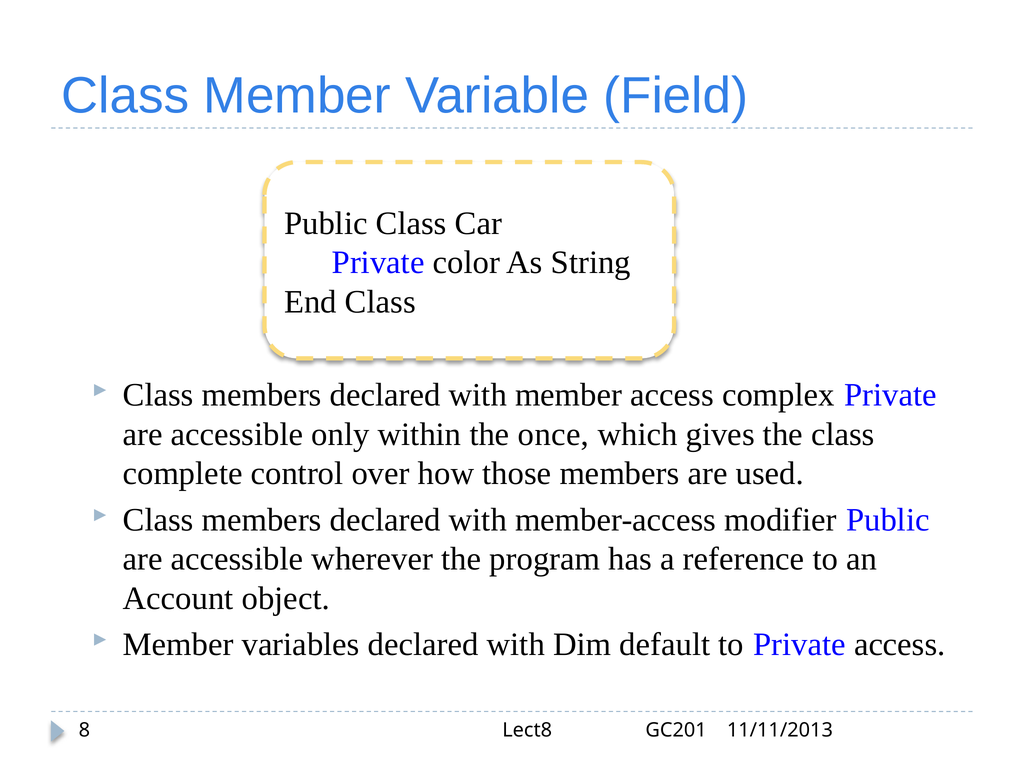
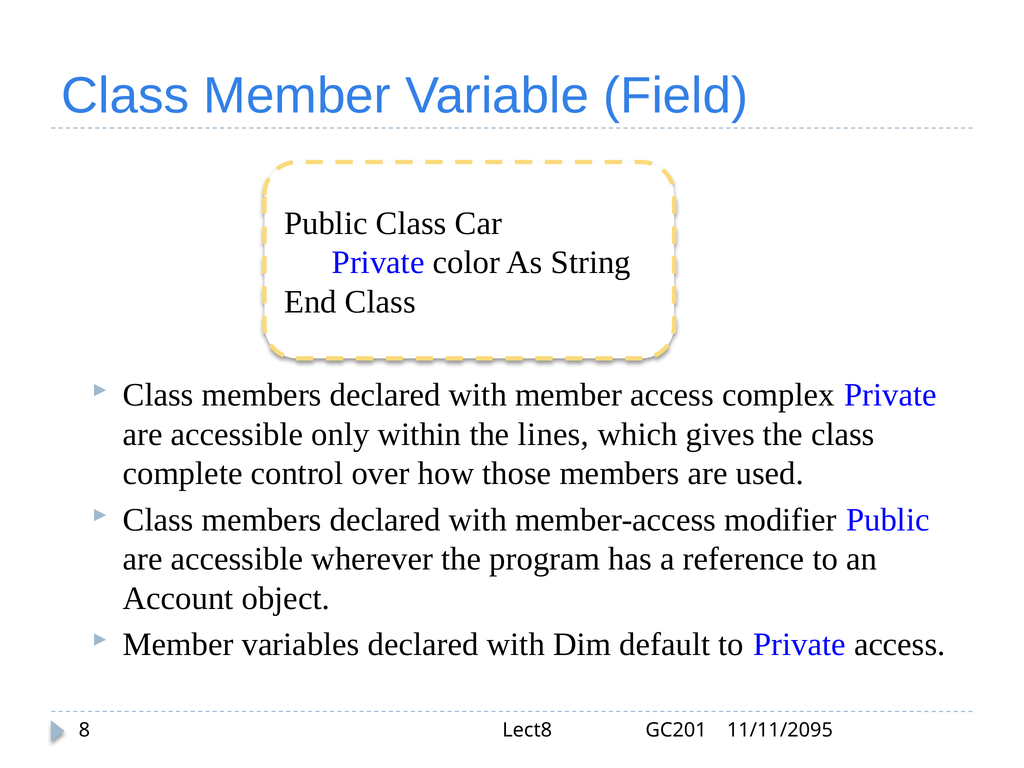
once: once -> lines (553, 434)
11/11/2013: 11/11/2013 -> 11/11/2095 (780, 730)
